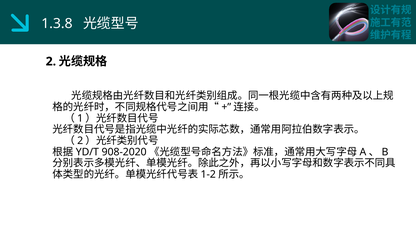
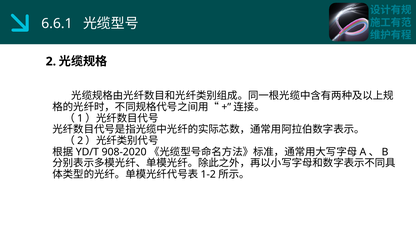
1.3.8: 1.3.8 -> 6.6.1 (57, 24)
